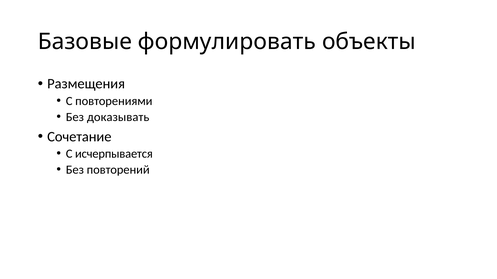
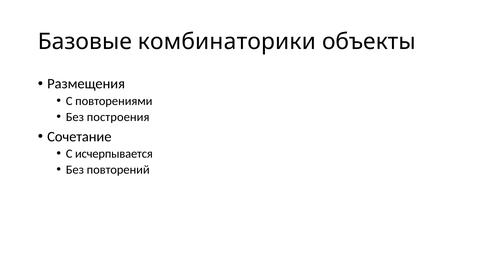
формулировать: формулировать -> комбинаторики (227, 42)
доказывать: доказывать -> построения (118, 117)
